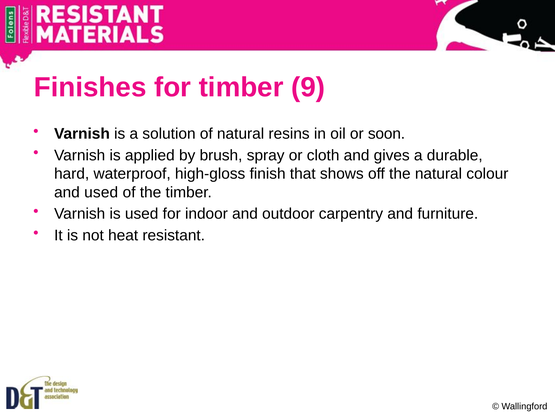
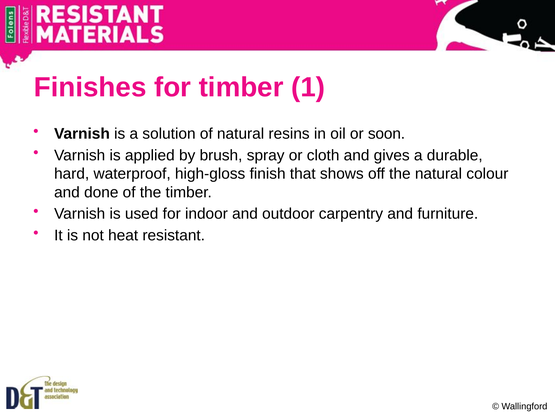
9: 9 -> 1 (308, 87)
and used: used -> done (101, 192)
